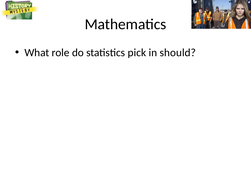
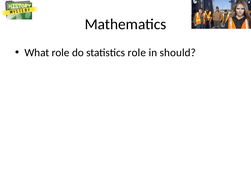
statistics pick: pick -> role (137, 53)
